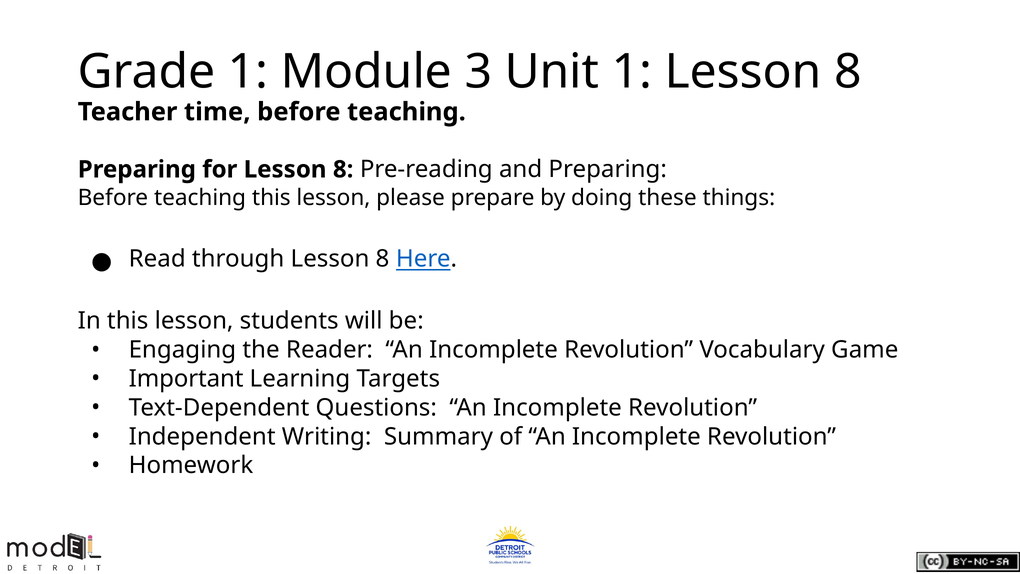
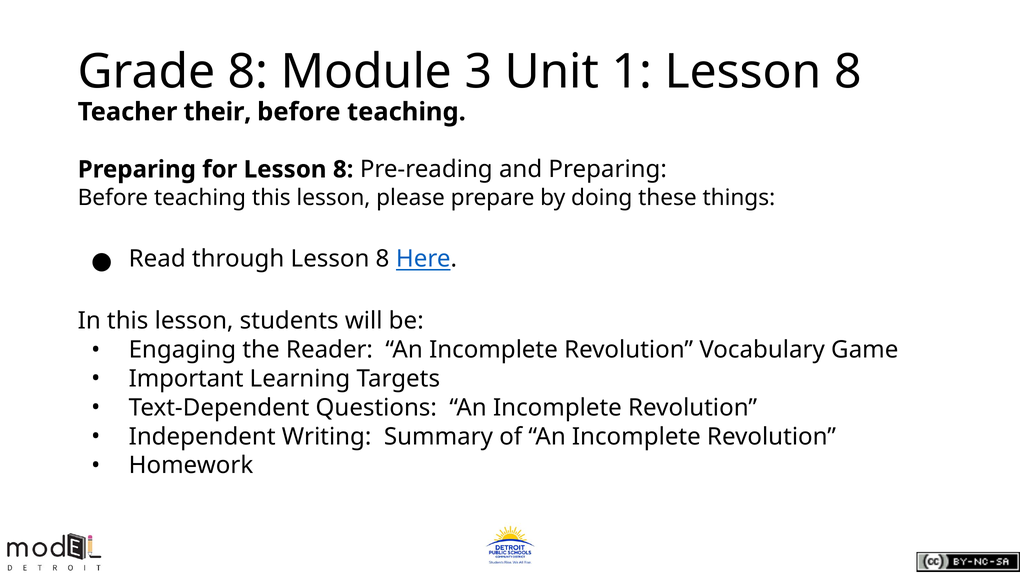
Grade 1: 1 -> 8 (248, 72)
time: time -> their (217, 112)
